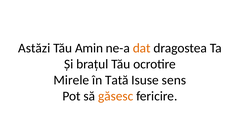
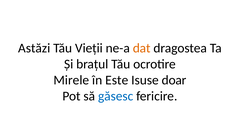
Amin: Amin -> Vieții (89, 48)
Tată: Tată -> Este (117, 80)
sens: sens -> doar (174, 80)
găsesc colour: orange -> blue (116, 96)
